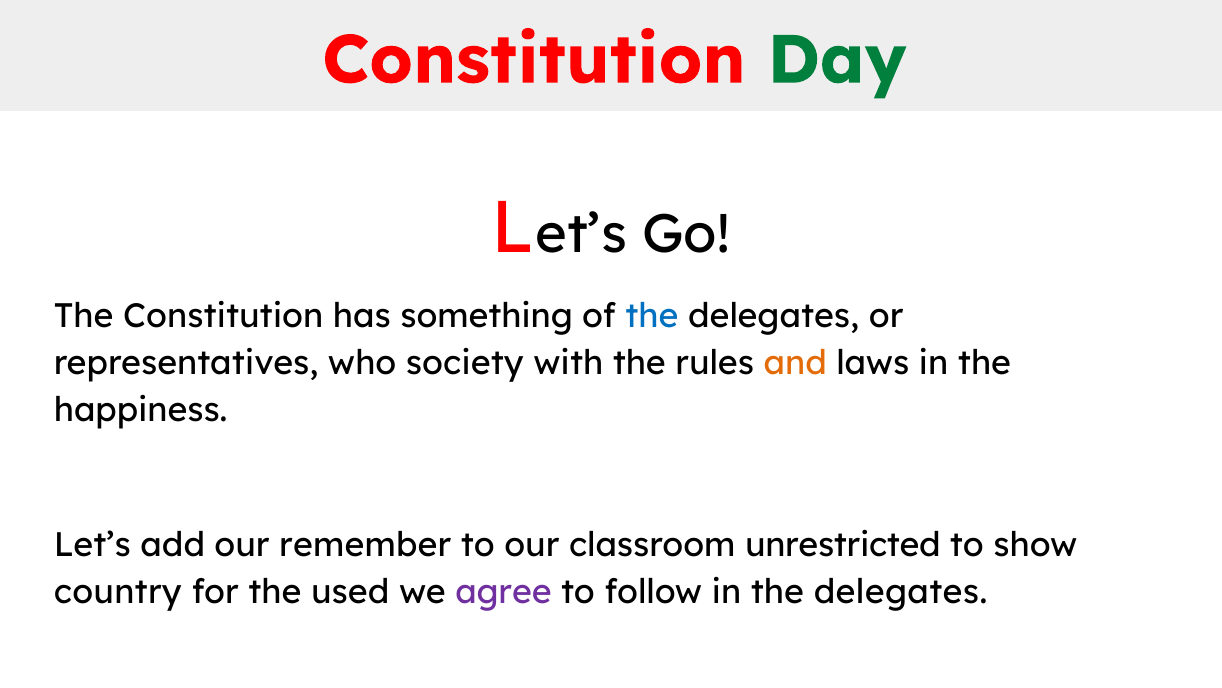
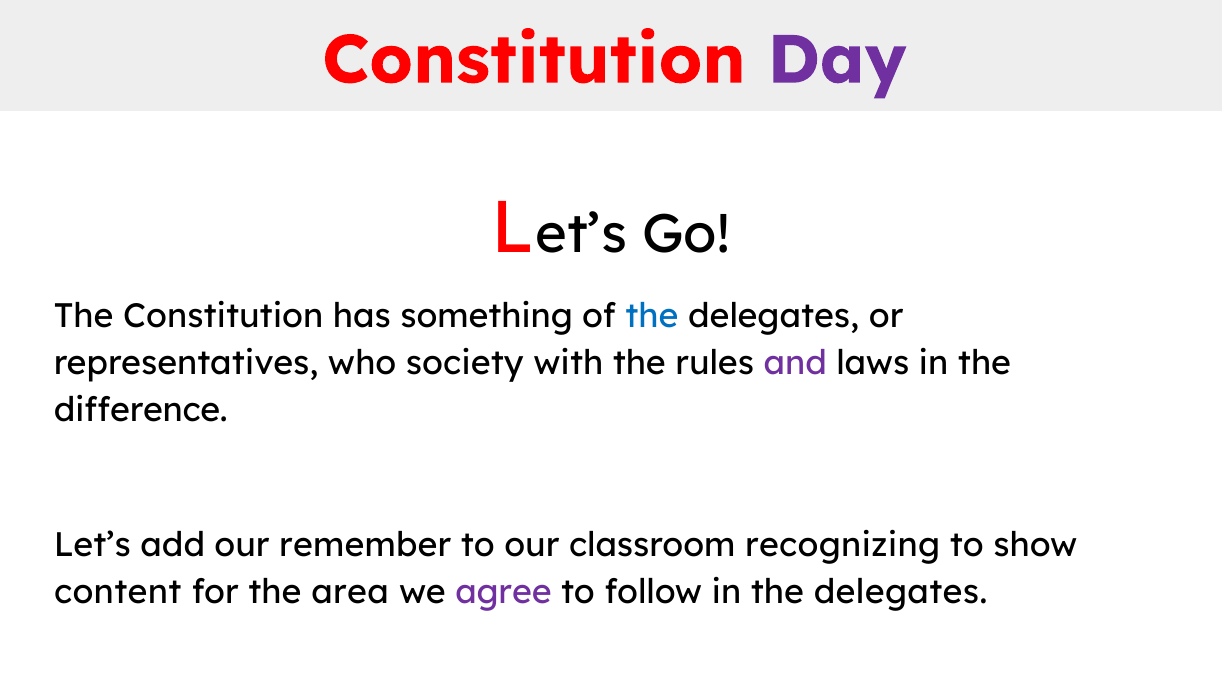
Day colour: green -> purple (837, 60)
and colour: orange -> purple (795, 363)
happiness: happiness -> difference (141, 410)
unrestricted: unrestricted -> recognizing (843, 544)
country: country -> content (118, 591)
used: used -> area (350, 591)
